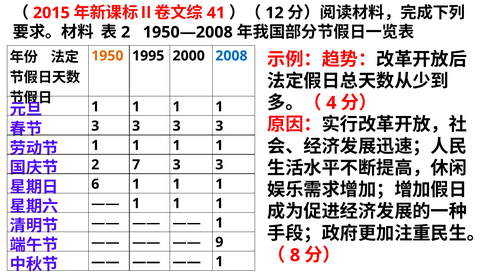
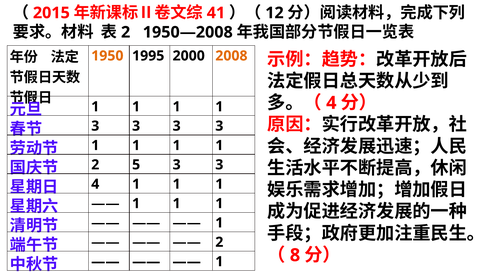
2008 colour: blue -> orange (231, 56)
7: 7 -> 5 (136, 165)
6: 6 -> 4 (95, 184)
9: 9 -> 2 (219, 242)
